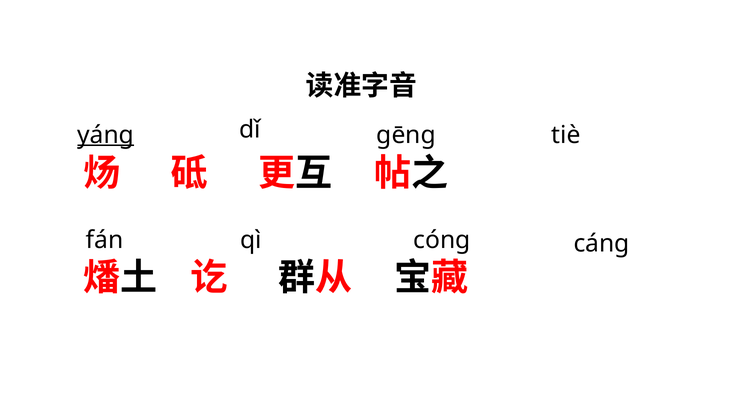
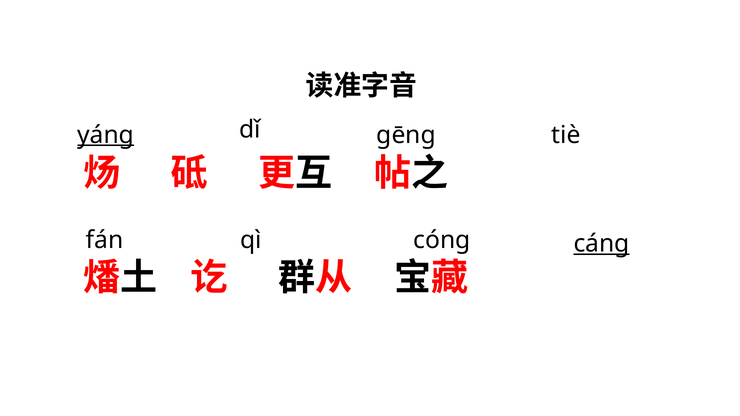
cáng underline: none -> present (602, 244)
